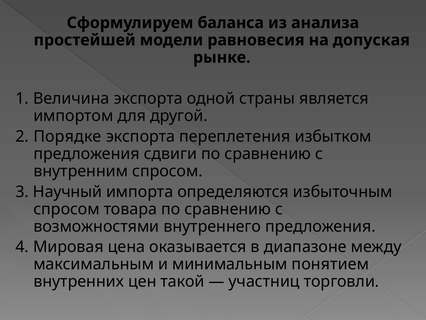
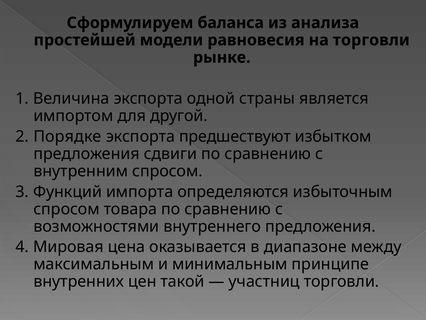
на допуская: допуская -> торговли (371, 40)
переплетения: переплетения -> предшествуют (235, 136)
Научный: Научный -> Функций (68, 192)
понятием: понятием -> принципе (330, 264)
